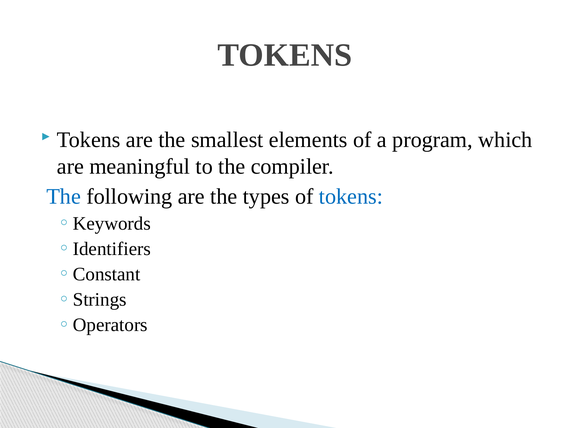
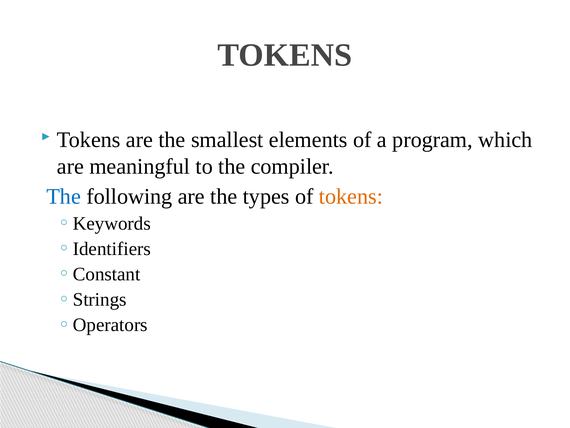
tokens colour: blue -> orange (351, 196)
